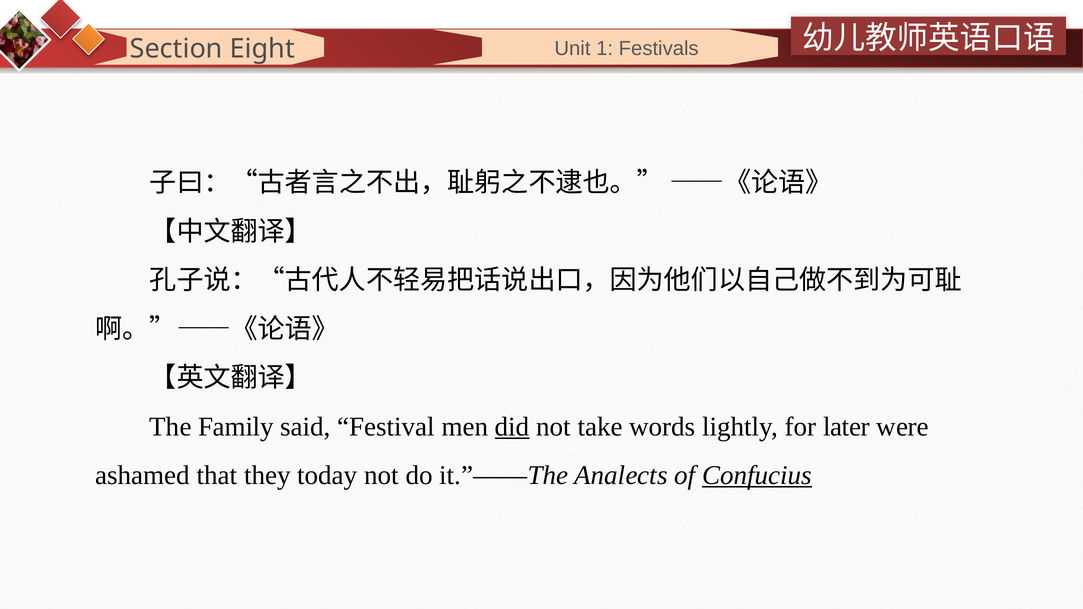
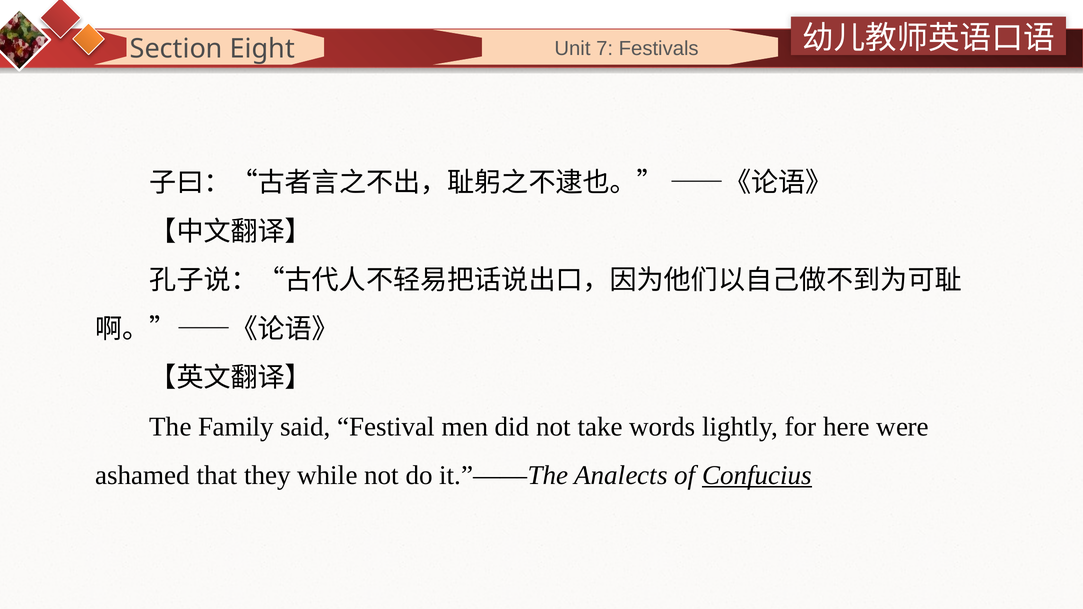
1: 1 -> 7 (605, 49)
did underline: present -> none (512, 427)
later: later -> here (846, 427)
today: today -> while (327, 475)
